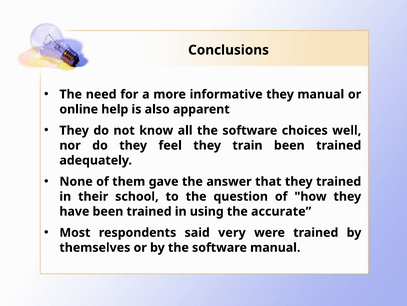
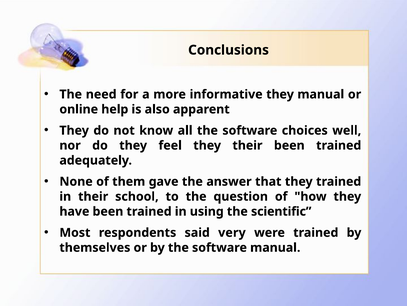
they train: train -> their (247, 145)
accurate: accurate -> scientific (281, 211)
